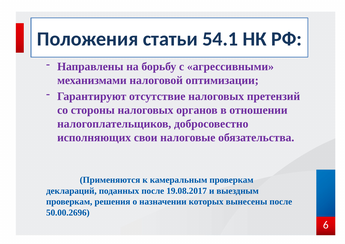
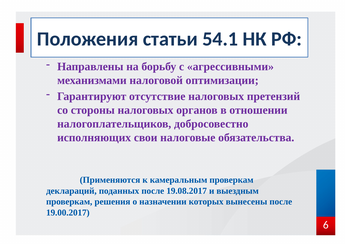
50.00.2696: 50.00.2696 -> 19.00.2017 (68, 212)
